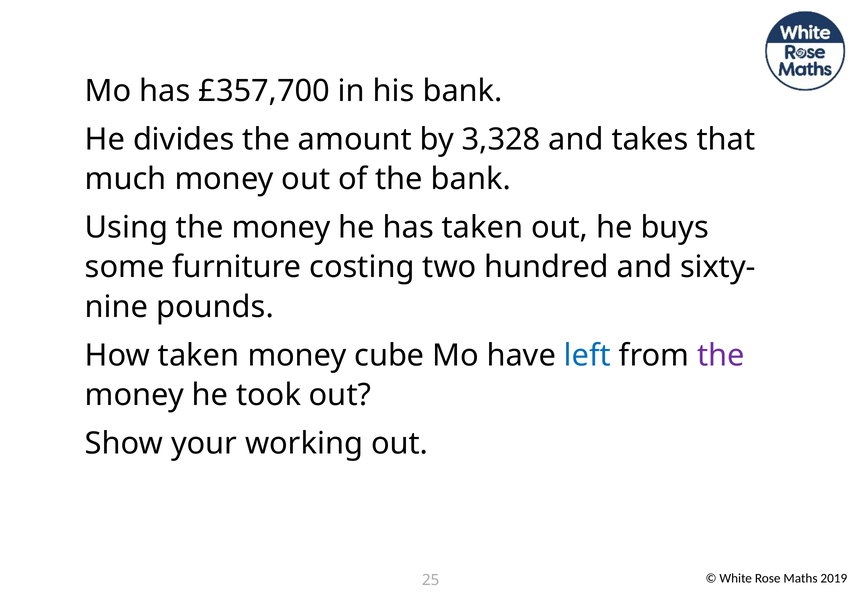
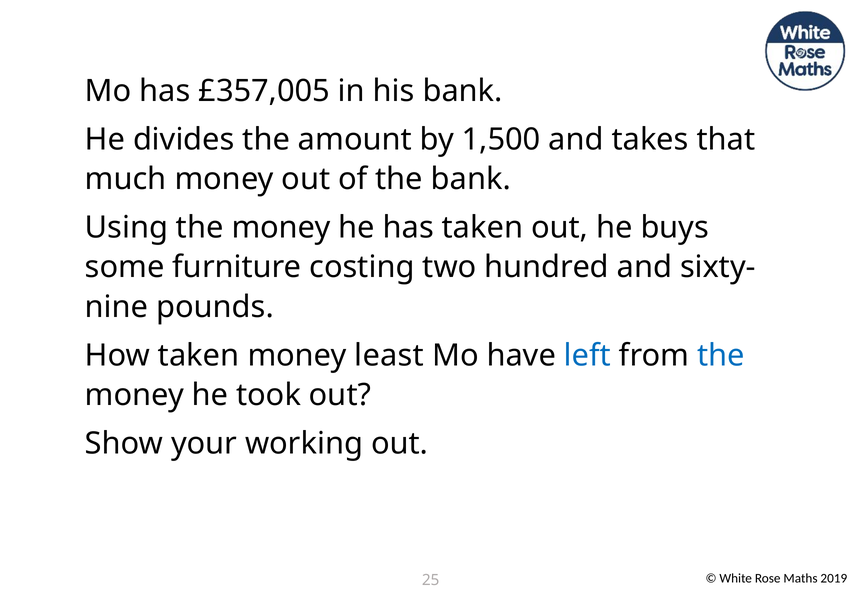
£357,700: £357,700 -> £357,005 (264, 91)
3,328: 3,328 -> 1,500 (501, 139)
cube: cube -> least (389, 355)
the colour: purple -> blue (721, 355)
